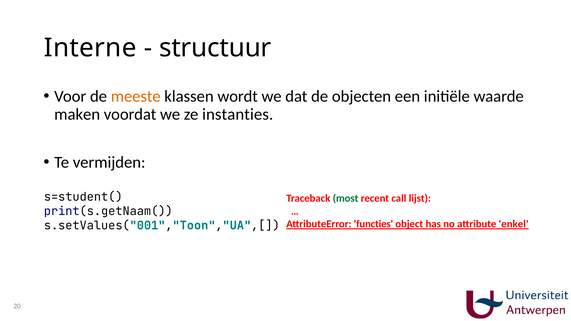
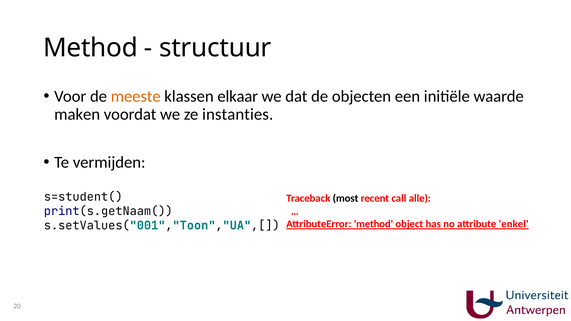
Interne: Interne -> Method (90, 48)
wordt: wordt -> elkaar (238, 97)
most colour: green -> black (346, 199)
lijst: lijst -> alle (420, 199)
AttributeError functies: functies -> method (373, 224)
